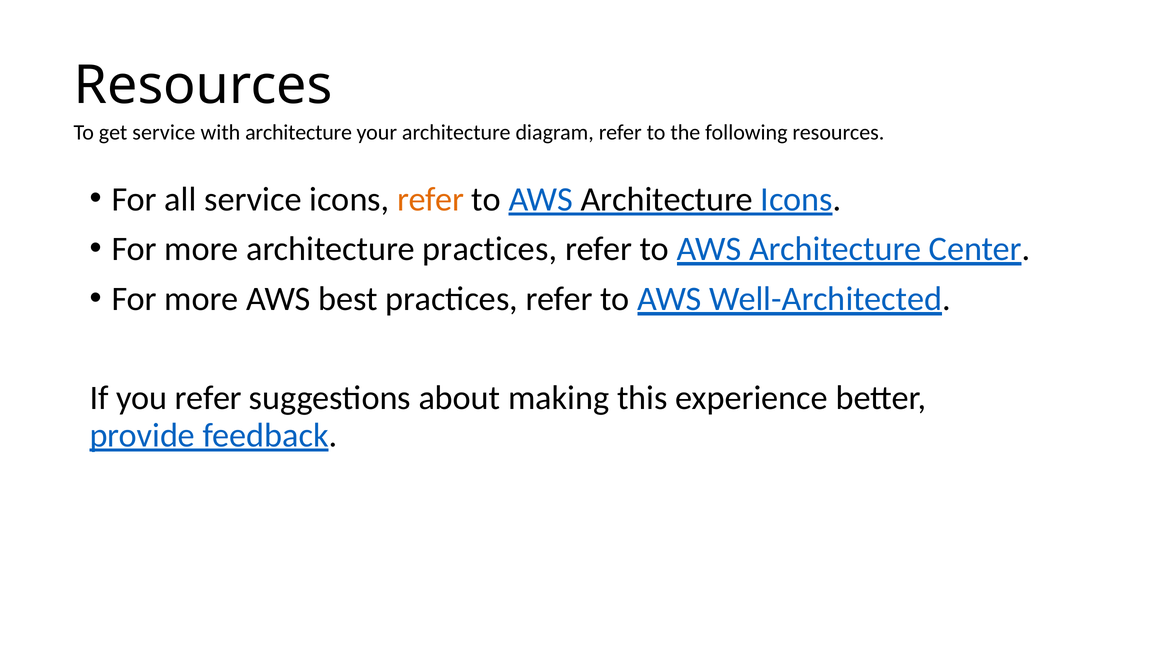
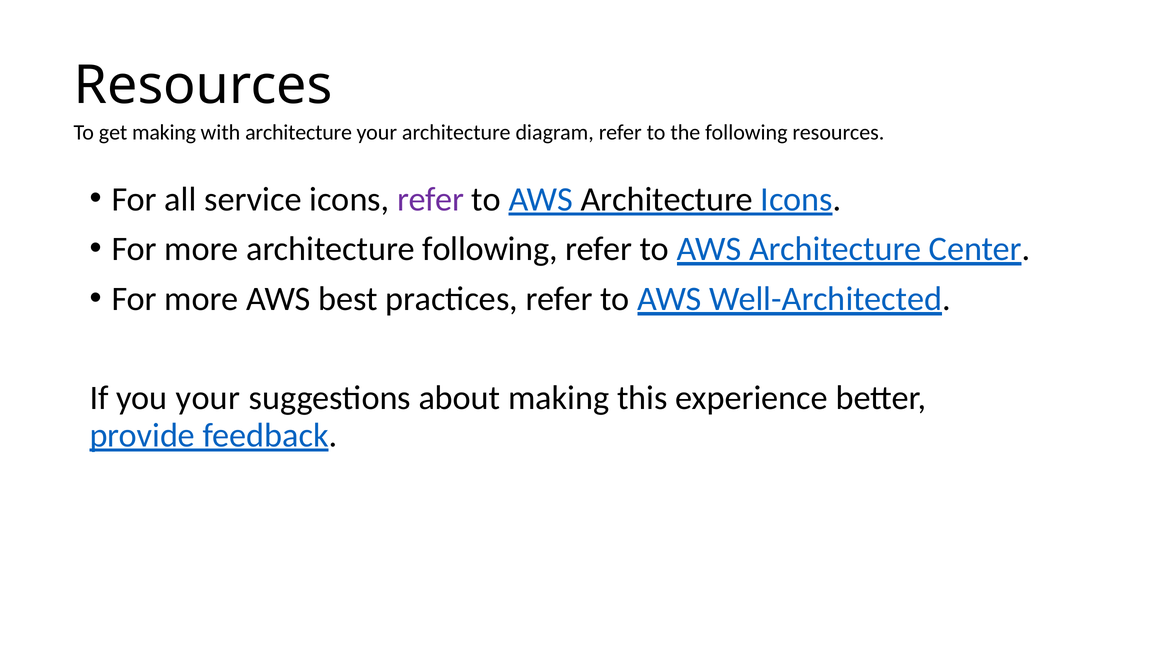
get service: service -> making (164, 132)
refer colour: orange -> purple (431, 199)
architecture practices: practices -> following (490, 249)
you refer: refer -> your (208, 398)
